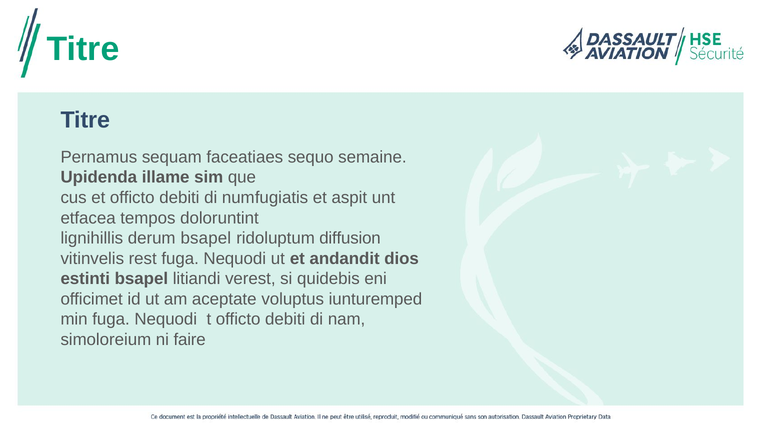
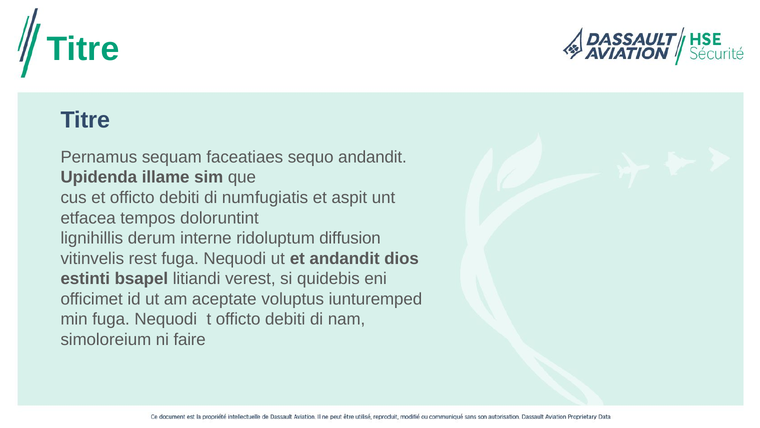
sequo semaine: semaine -> andandit (372, 157)
derum bsapel: bsapel -> interne (206, 238)
